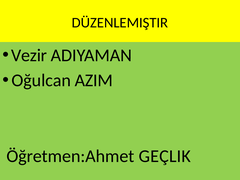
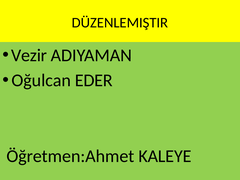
AZIM: AZIM -> EDER (94, 80)
GEÇLIK: GEÇLIK -> KALEYE (165, 156)
